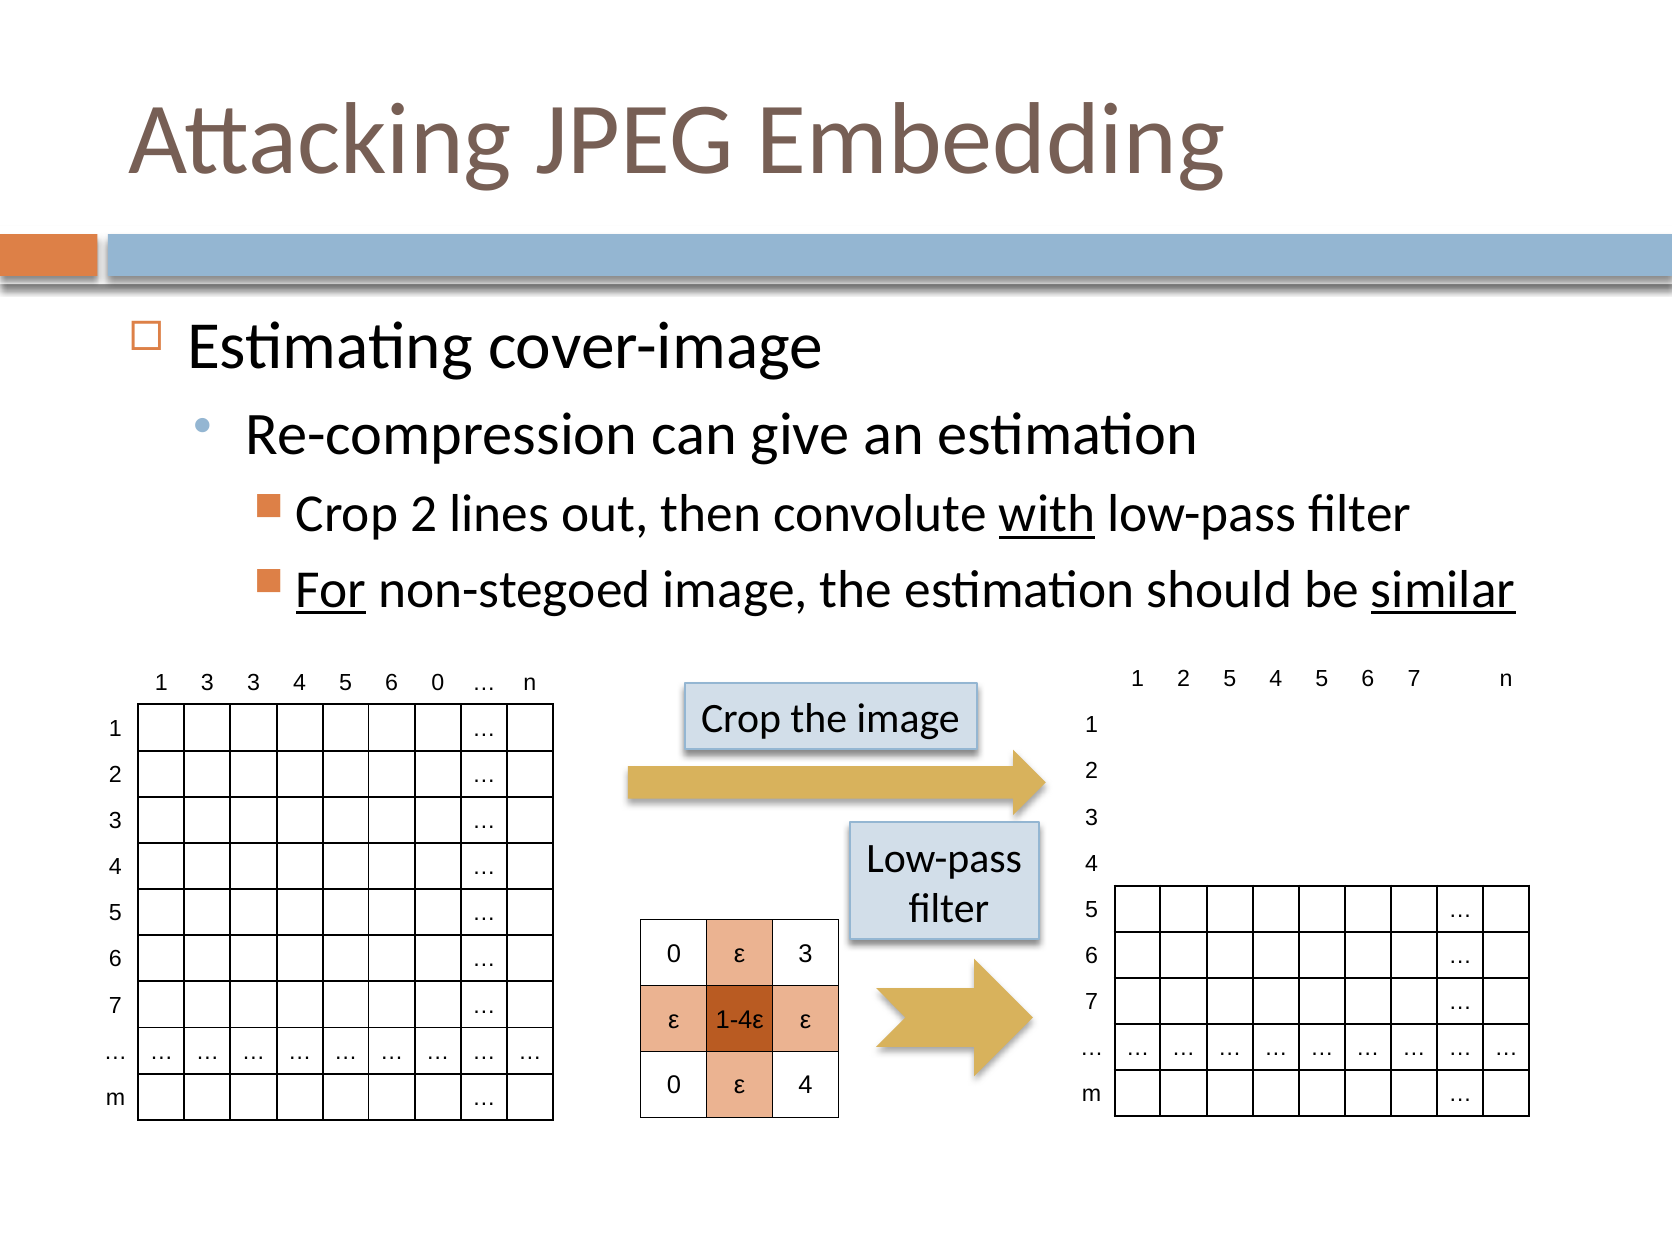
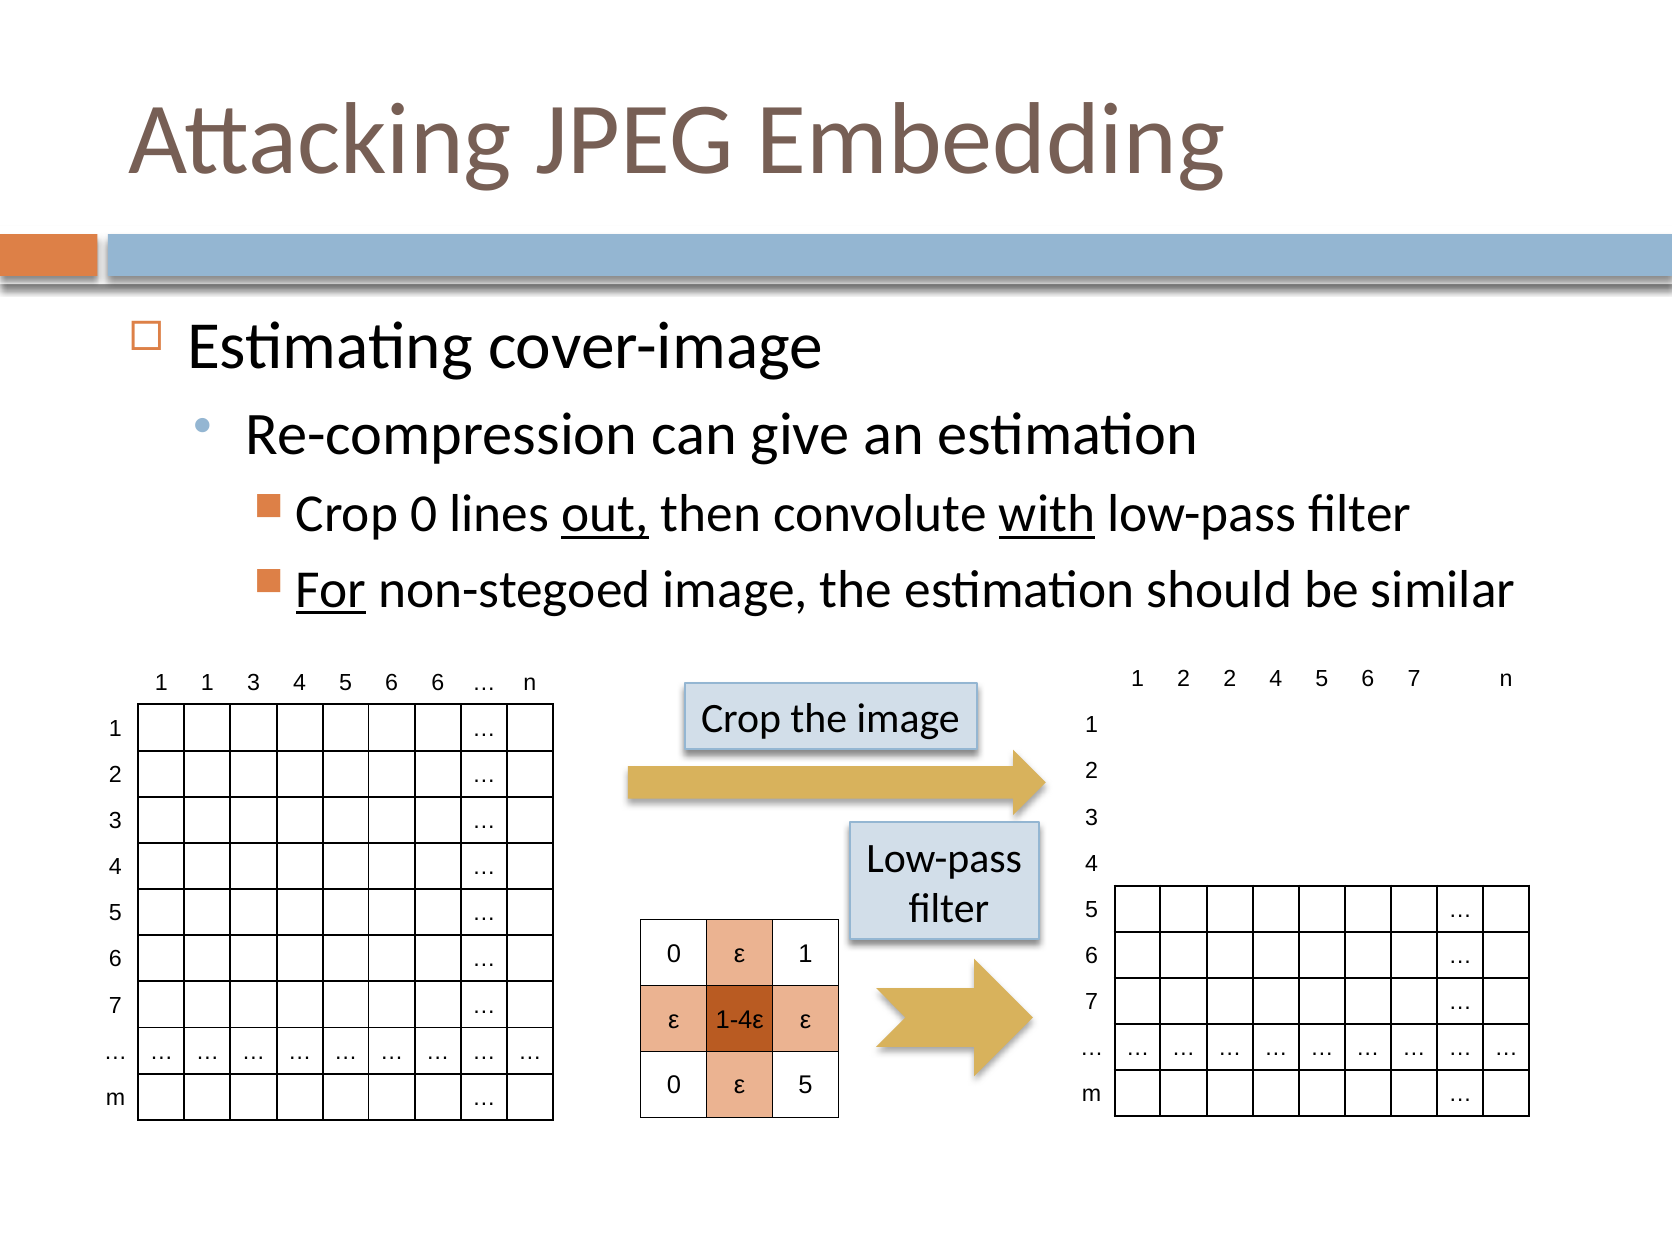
Crop 2: 2 -> 0 (424, 514)
out underline: none -> present (605, 514)
similar underline: present -> none (1443, 590)
2 5: 5 -> 2 (1230, 679)
1 3: 3 -> 1 (207, 682)
6 0: 0 -> 6 (438, 682)
ε 3: 3 -> 1 (806, 954)
ε 4: 4 -> 5 (806, 1085)
